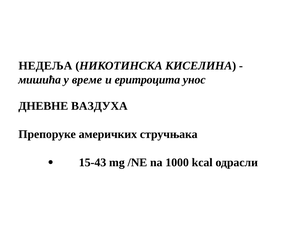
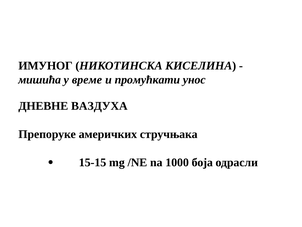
НЕДЕЉA: НЕДЕЉA -> ИМУНОГ (45, 66)
еритроцита: еритроцита -> промућкати (147, 80)
15-43: 15-43 -> 15-15 (93, 162)
kcal: kcal -> боја (202, 162)
